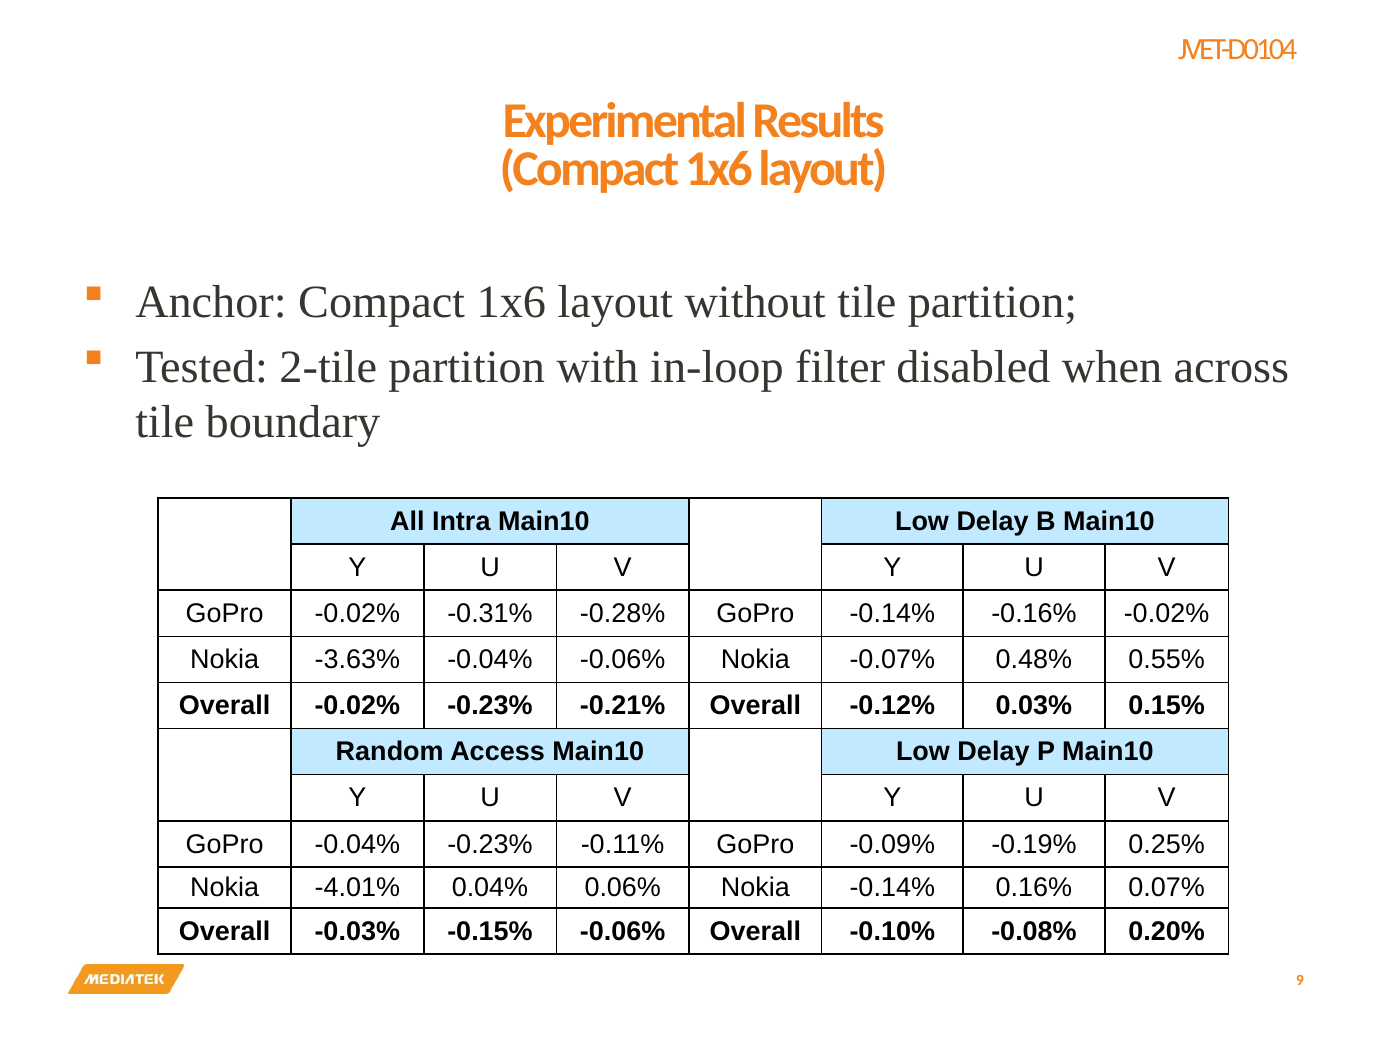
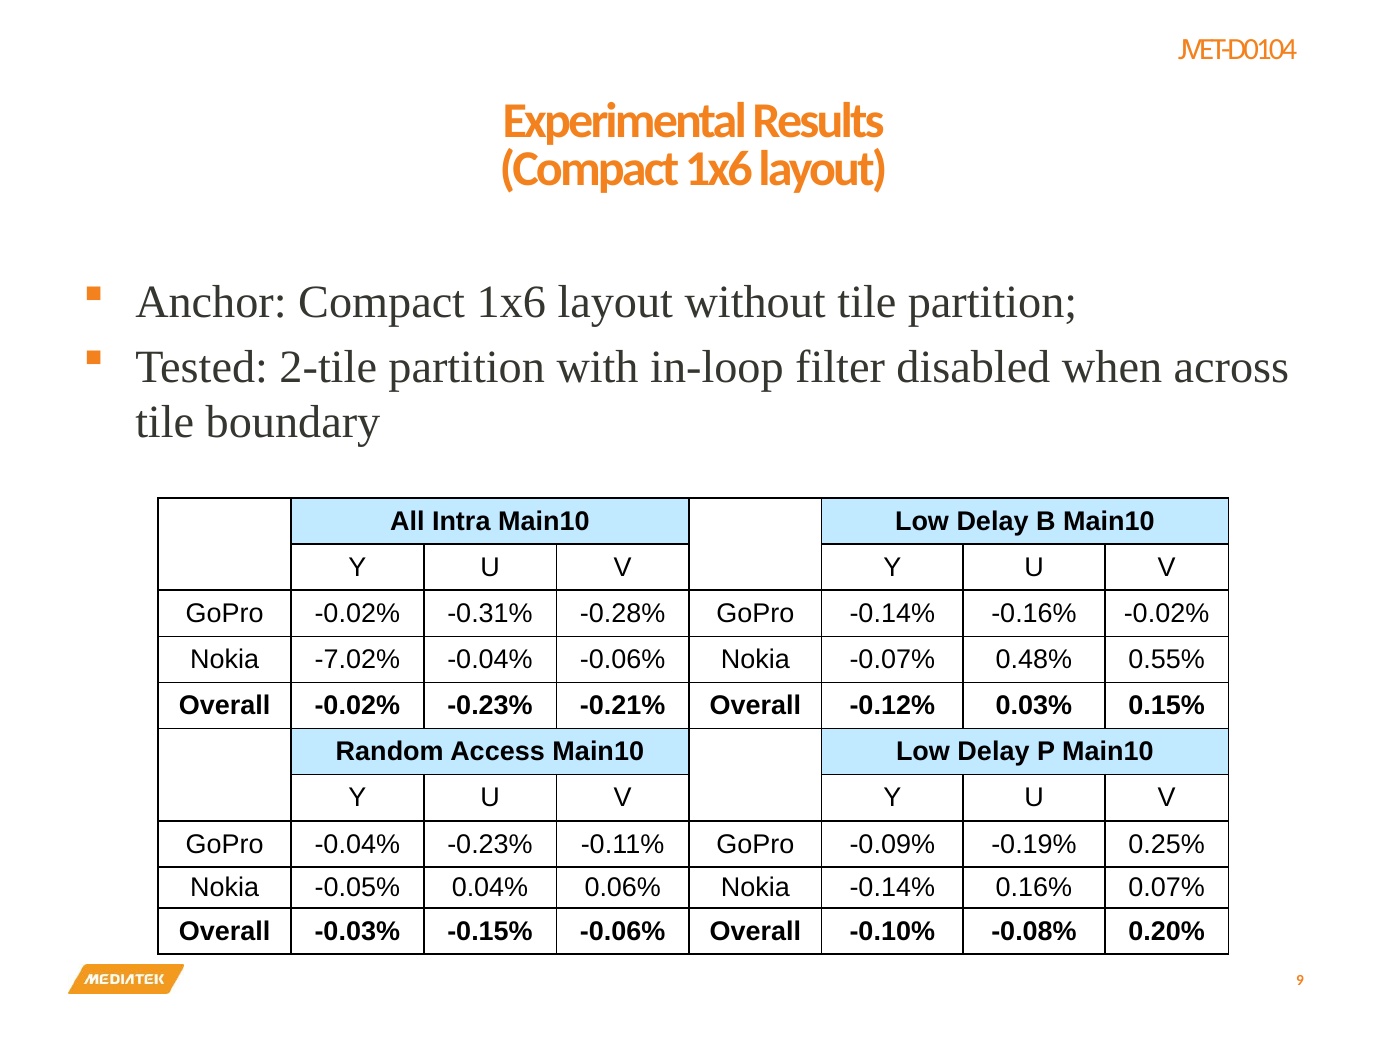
-3.63%: -3.63% -> -7.02% (357, 660)
-4.01%: -4.01% -> -0.05% (357, 888)
